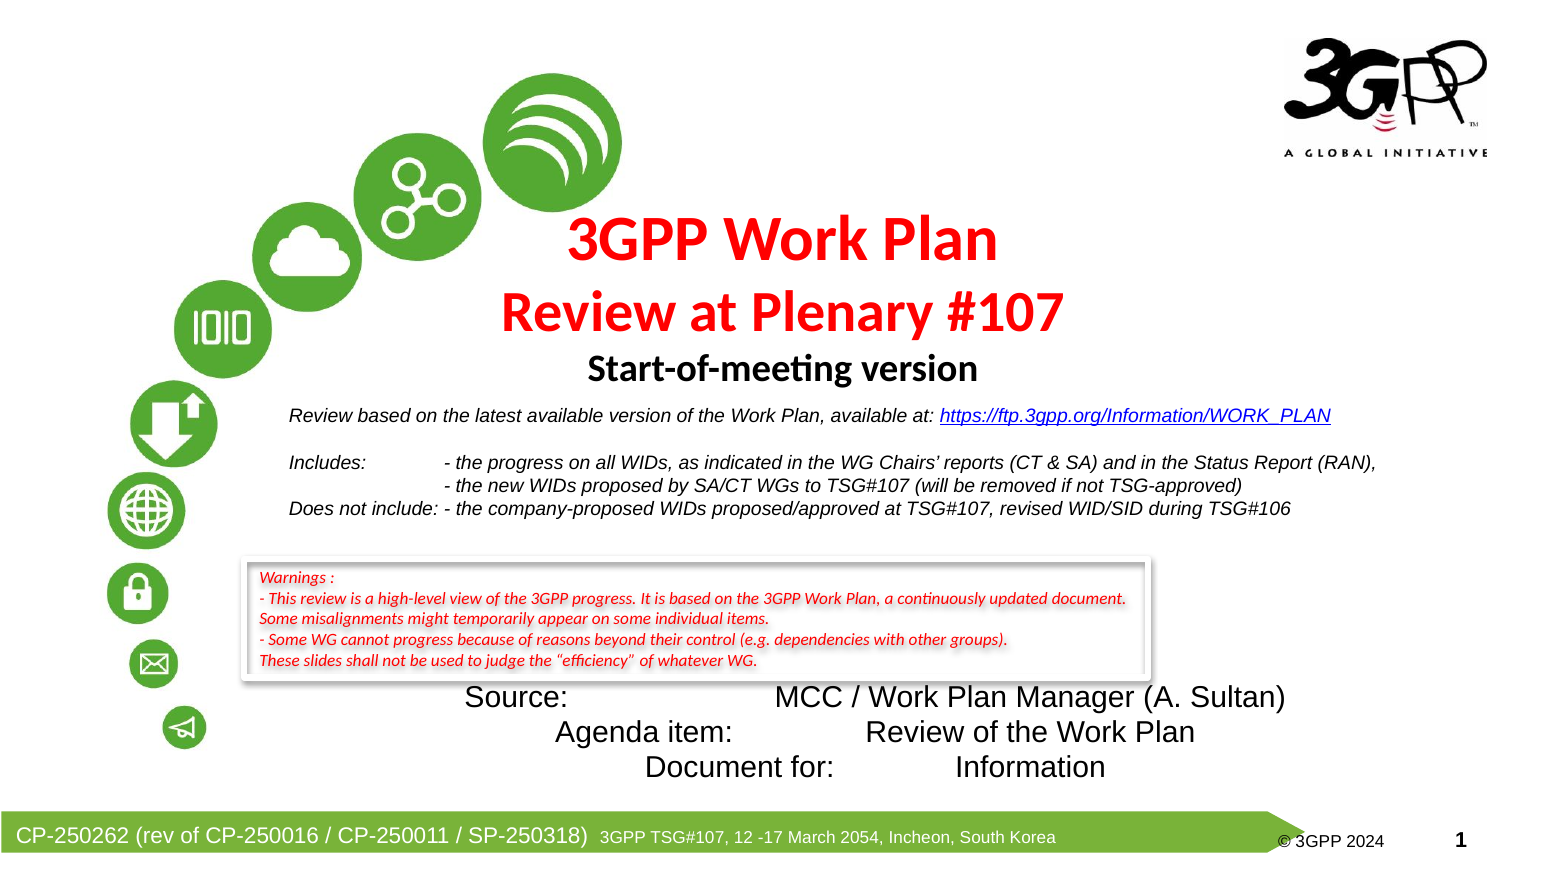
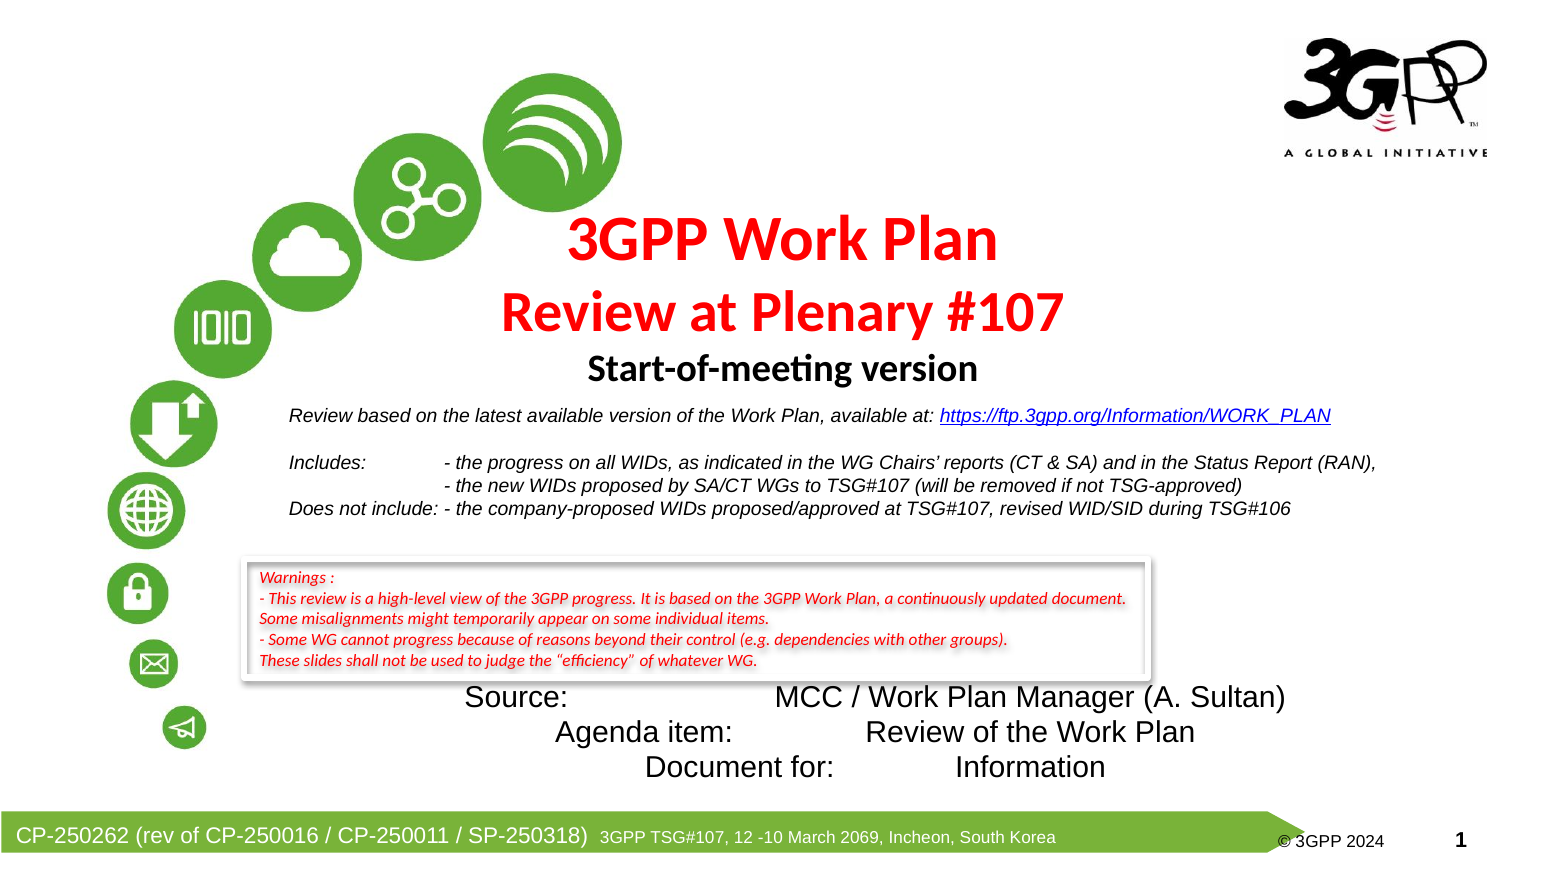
-17: -17 -> -10 (770, 838)
2054: 2054 -> 2069 (862, 838)
